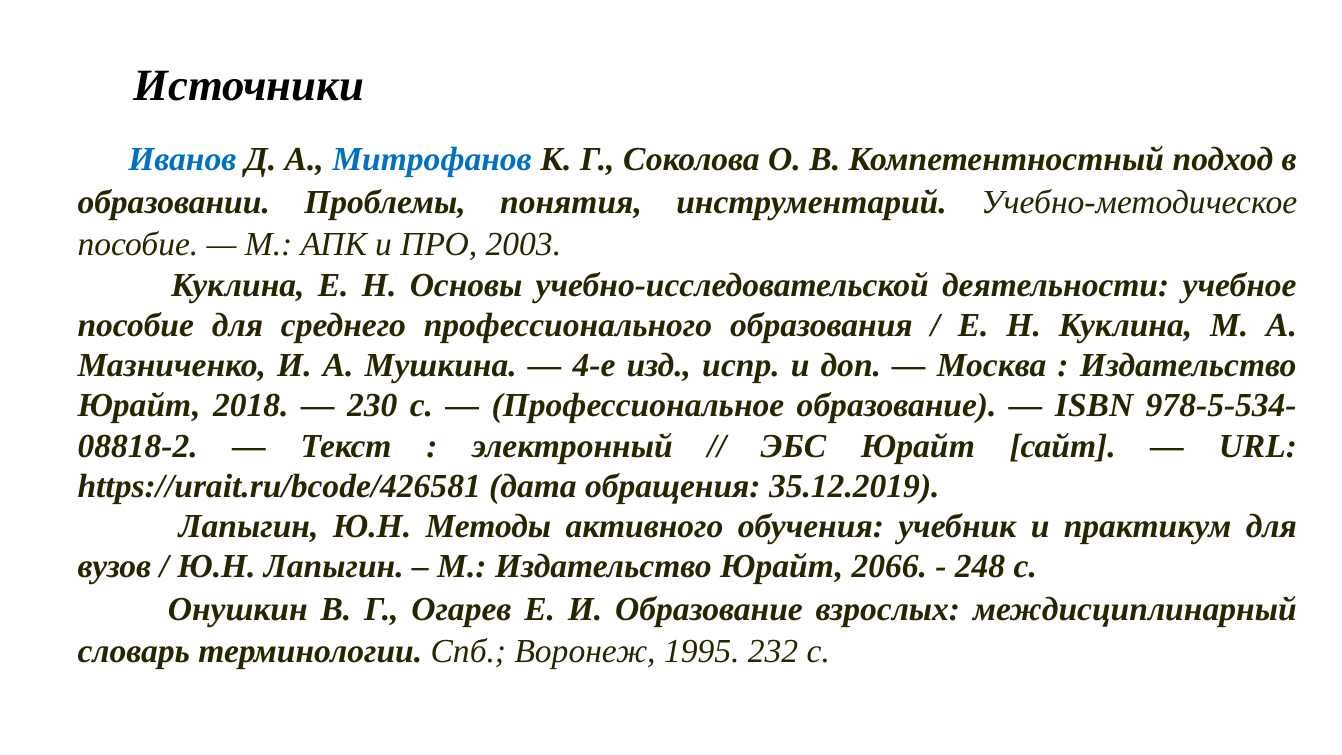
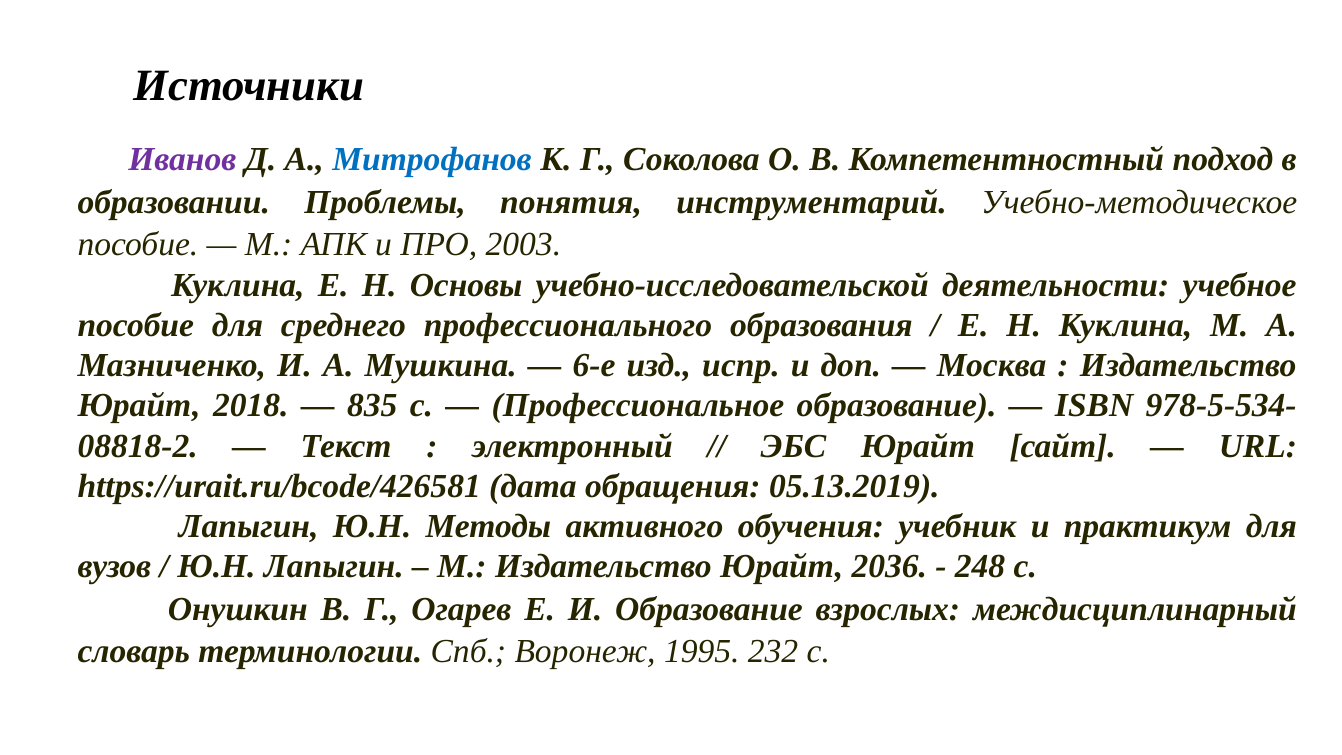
Иванов colour: blue -> purple (182, 160)
4-е: 4-е -> 6-е (594, 365)
230: 230 -> 835 (372, 406)
35.12.2019: 35.12.2019 -> 05.13.2019 (854, 486)
2066: 2066 -> 2036 (889, 567)
